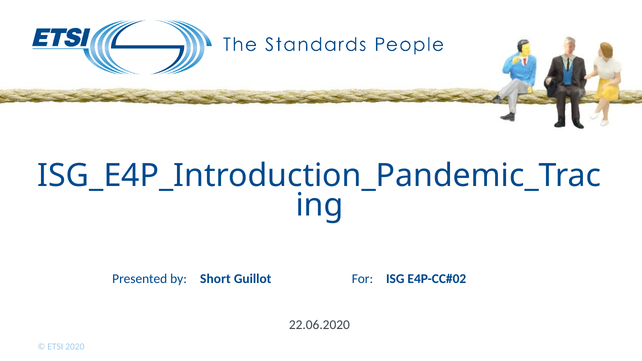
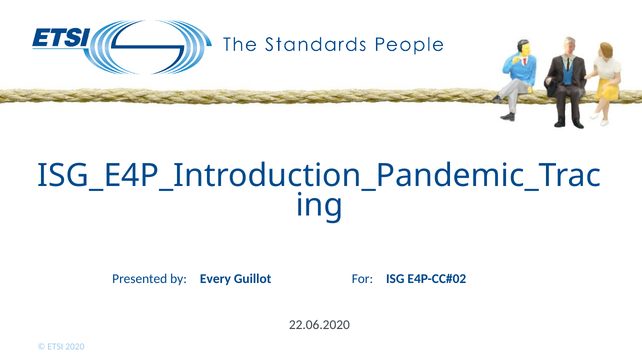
Short: Short -> Every (215, 279)
